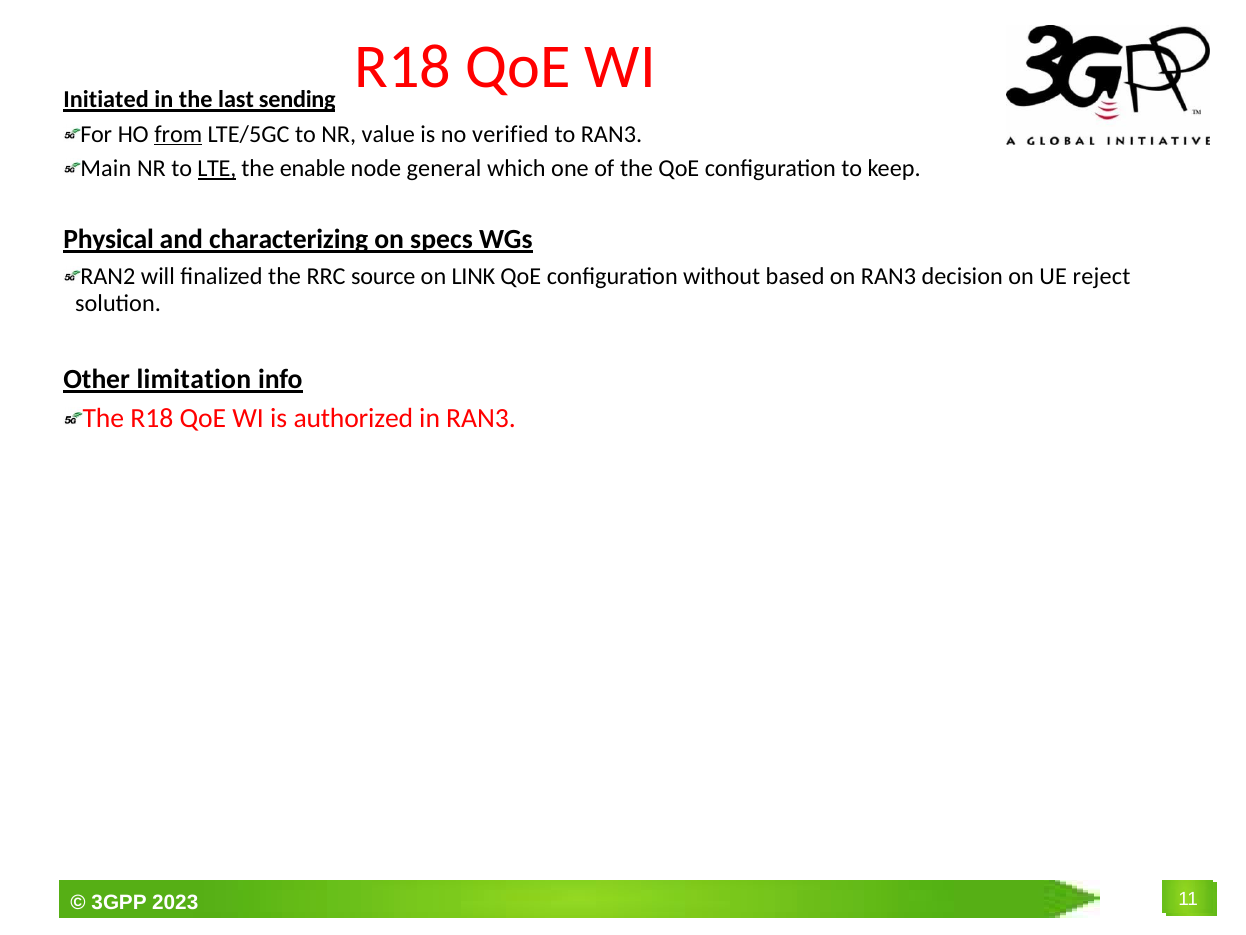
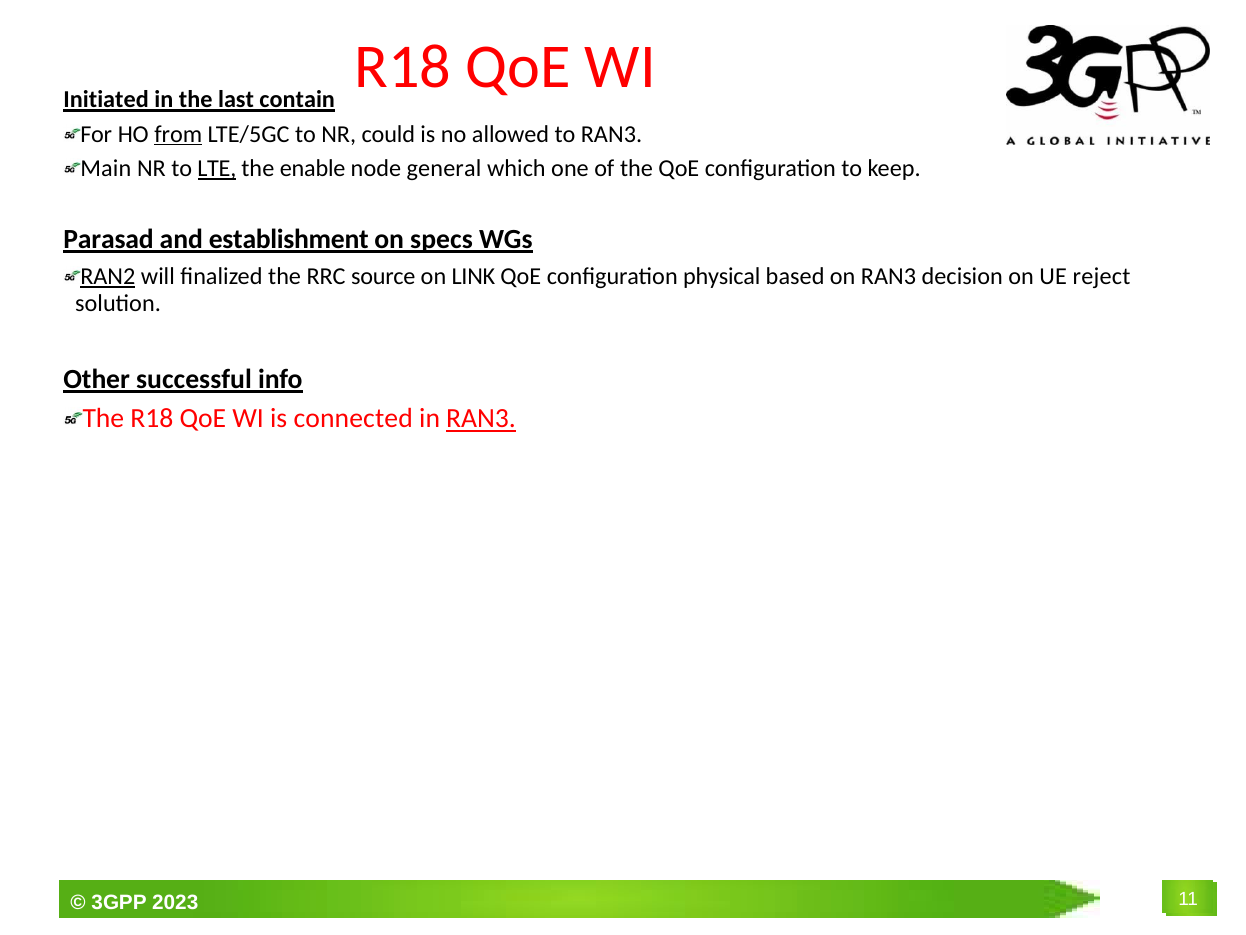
sending: sending -> contain (297, 100)
value: value -> could (388, 134)
verified: verified -> allowed (511, 134)
Physical: Physical -> Parasad (109, 240)
characterizing: characterizing -> establishment (289, 240)
RAN2 underline: none -> present (108, 276)
without: without -> physical (722, 276)
limitation: limitation -> successful (194, 379)
authorized: authorized -> connected (353, 419)
RAN3 underline: none -> present (481, 419)
